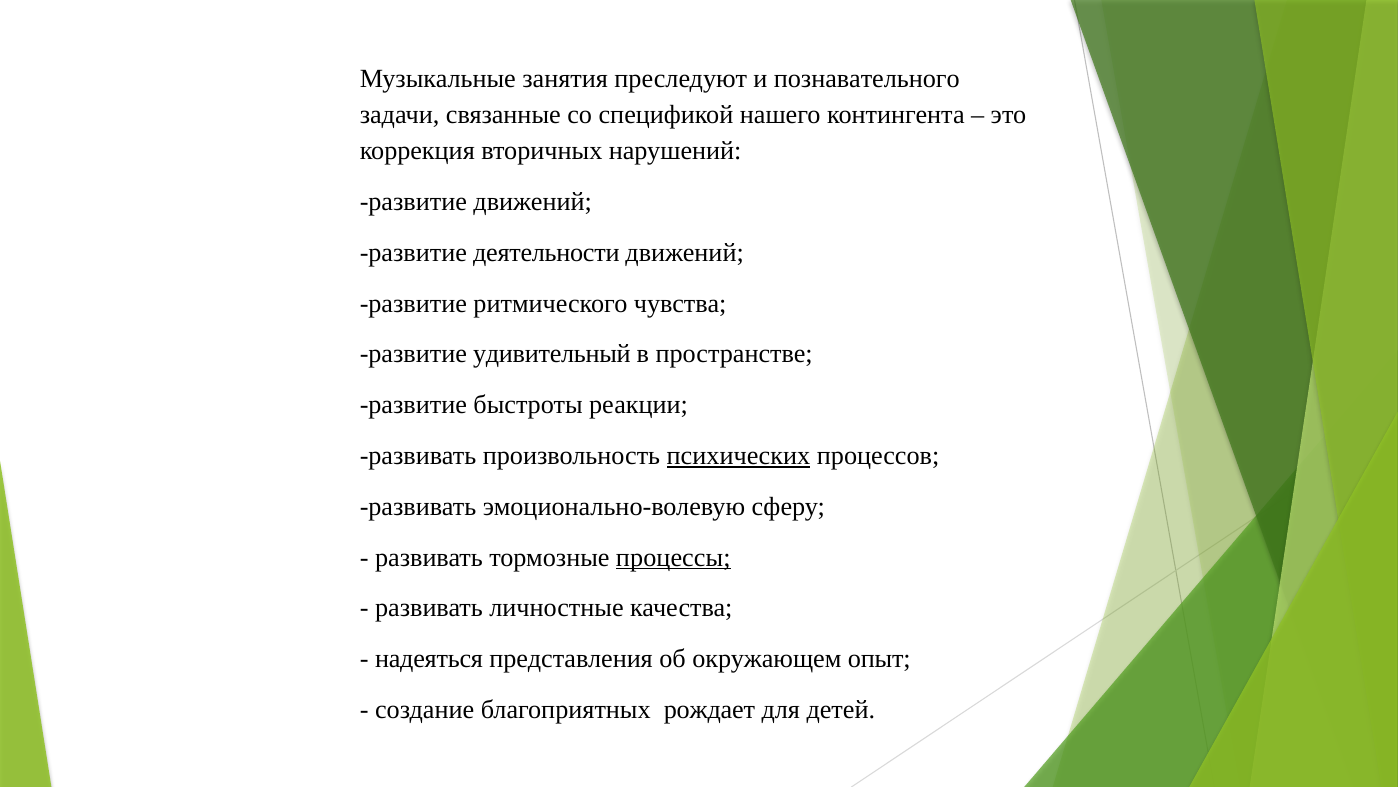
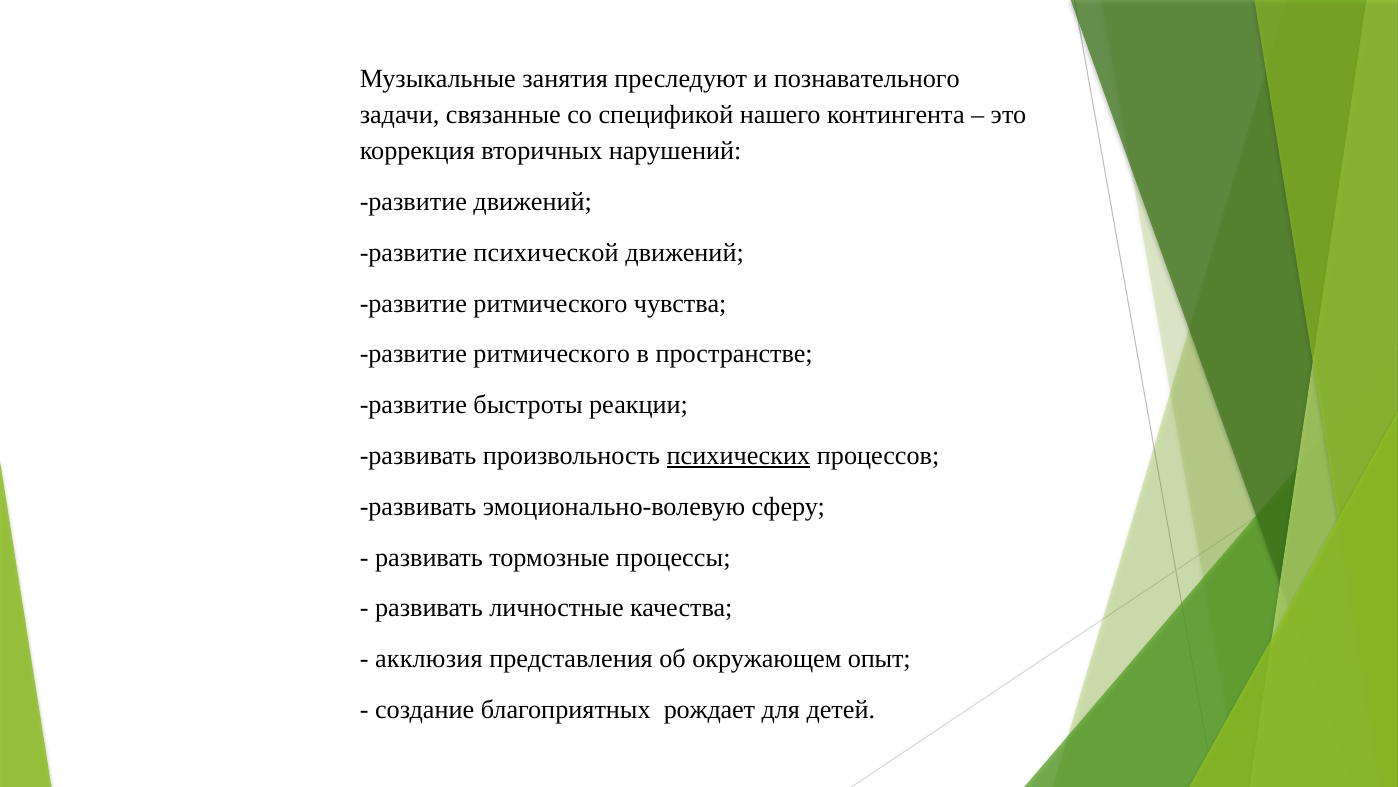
деятельности: деятельности -> психической (546, 253)
удивительный: удивительный -> ритмического (552, 354)
процессы underline: present -> none (673, 557)
надеяться: надеяться -> акклюзия (429, 658)
